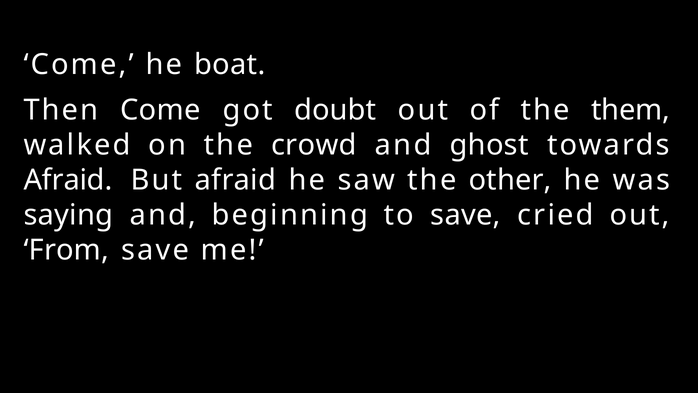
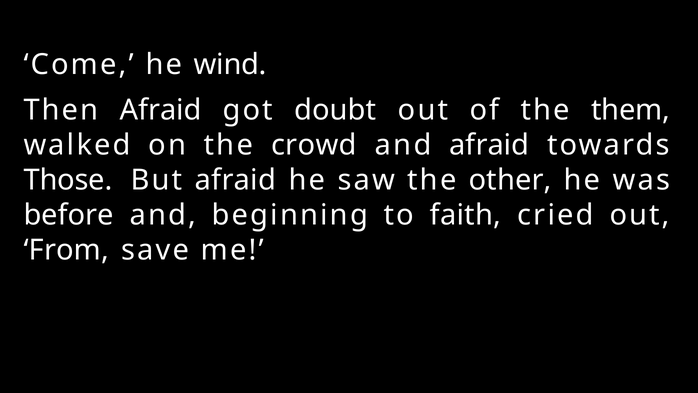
boat: boat -> wind (230, 65)
Then Come: Come -> Afraid (161, 110)
and ghost: ghost -> afraid (489, 145)
Afraid: Afraid -> Those (68, 180)
saying: saying -> before (69, 215)
to save: save -> faith (466, 215)
